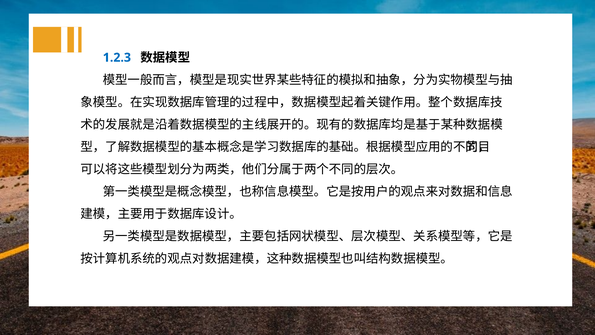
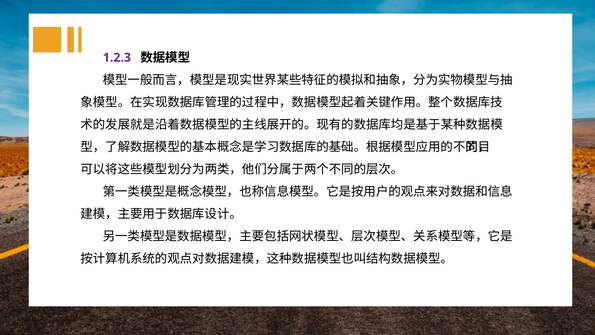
1.2.3 colour: blue -> purple (117, 58)
